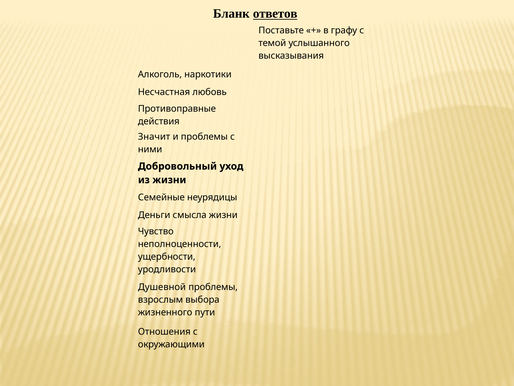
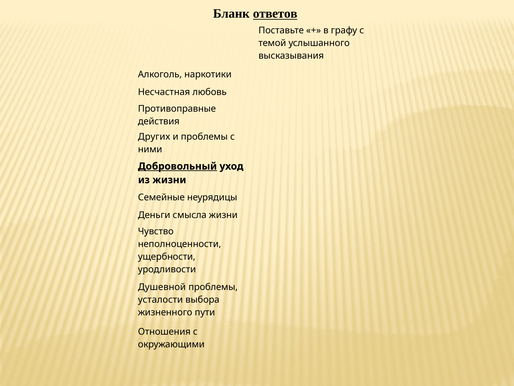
Значит: Значит -> Других (154, 137)
Добровольный underline: none -> present (177, 166)
взрослым: взрослым -> усталости (160, 299)
